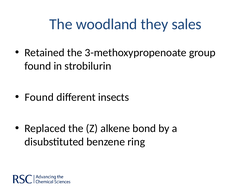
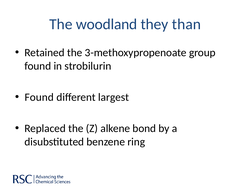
sales: sales -> than (187, 24)
insects: insects -> largest (114, 97)
